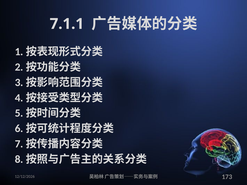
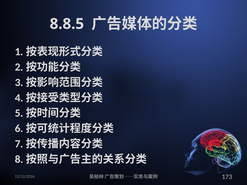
7.1.1: 7.1.1 -> 8.8.5 (67, 24)
